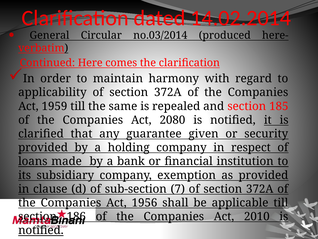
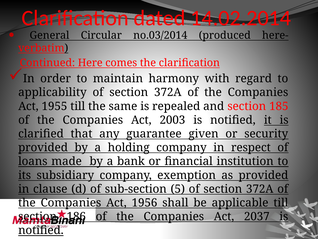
1959: 1959 -> 1955 (54, 106)
2080: 2080 -> 2003 (172, 120)
7: 7 -> 5 (178, 189)
2010: 2010 -> 2037 (257, 216)
